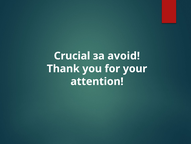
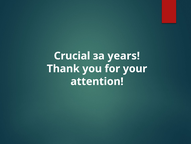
avoid: avoid -> years (124, 56)
